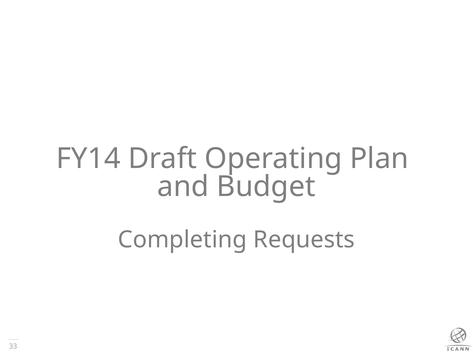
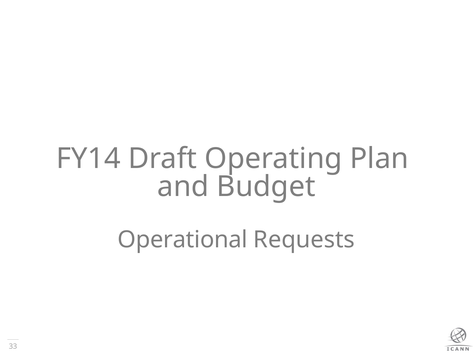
Completing: Completing -> Operational (183, 239)
